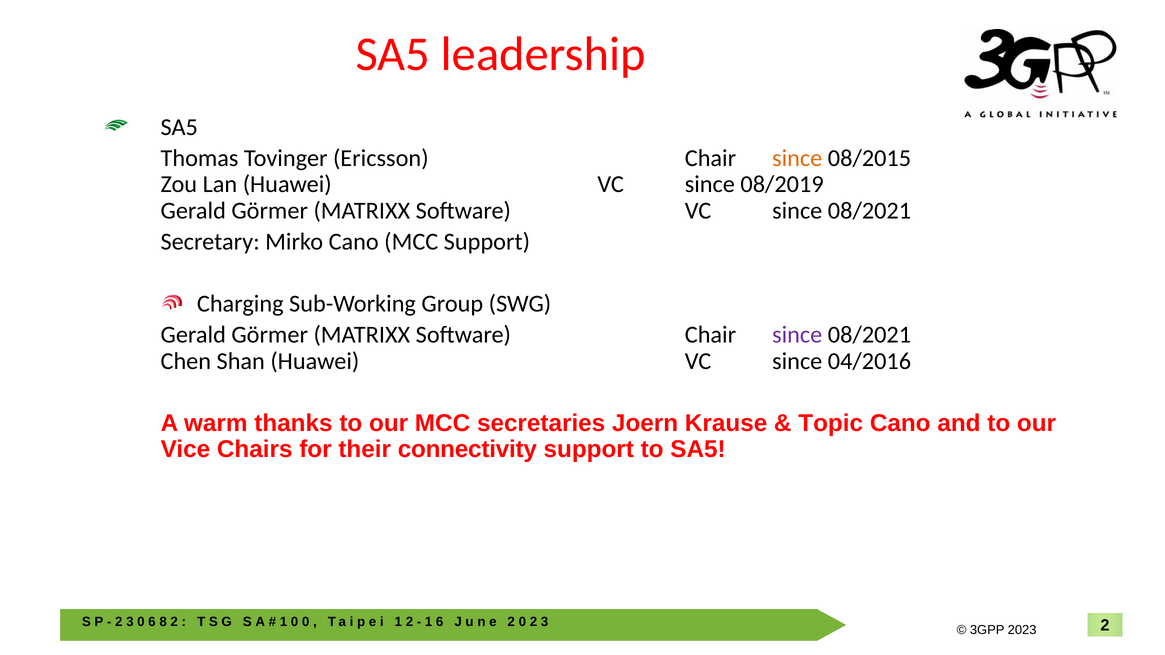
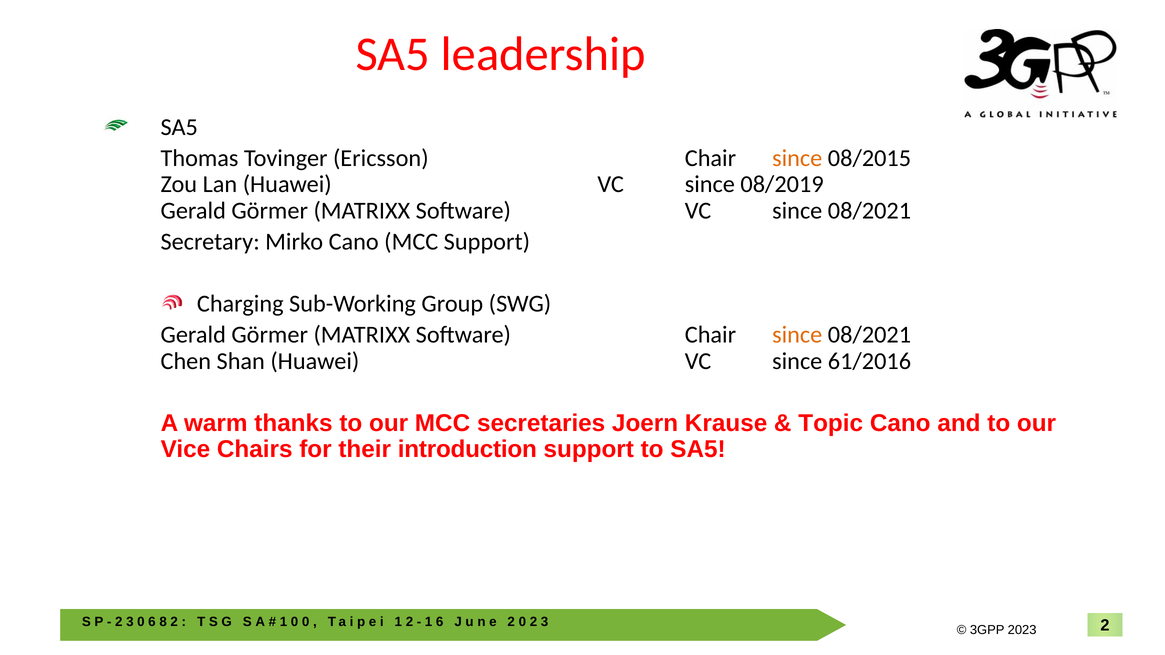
since colour: purple -> orange (797, 335)
04/2016: 04/2016 -> 61/2016 (869, 361)
connectivity: connectivity -> introduction (467, 450)
